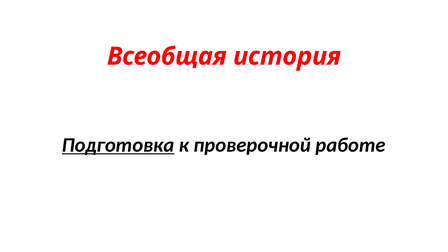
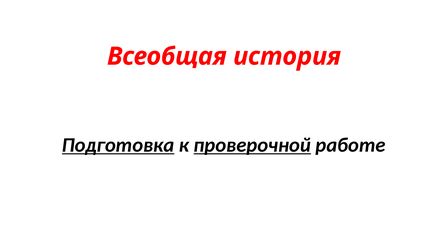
проверочной underline: none -> present (252, 145)
